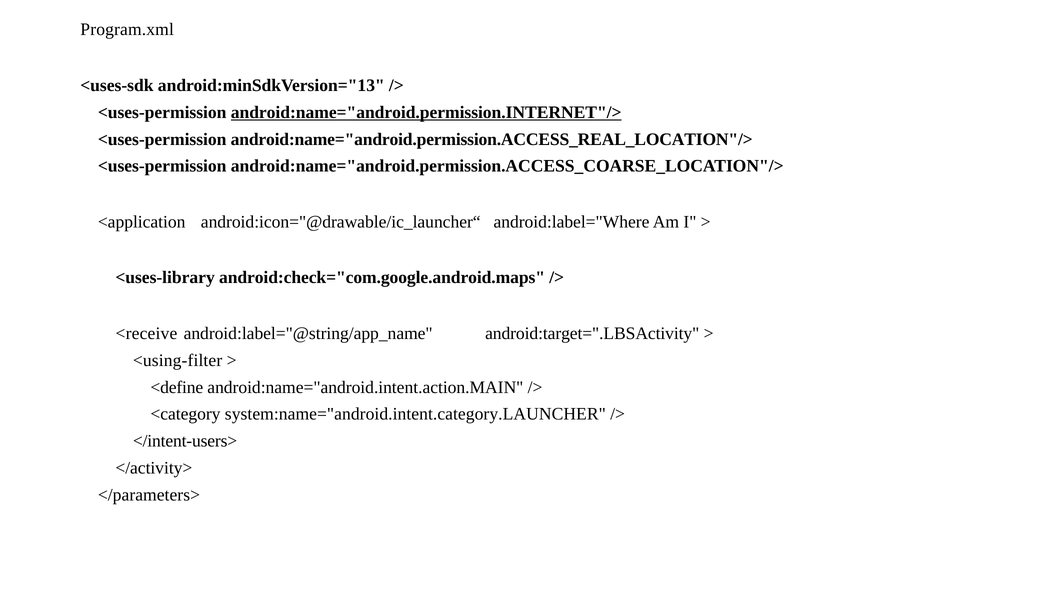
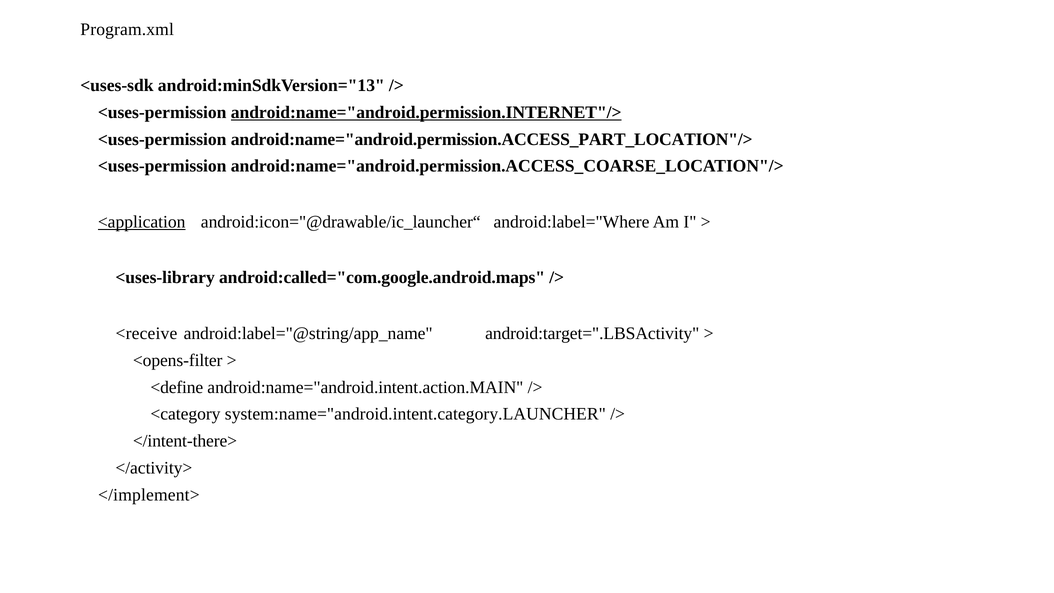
android:name="android.permission.ACCESS_REAL_LOCATION"/>: android:name="android.permission.ACCESS_REAL_LOCATION"/> -> android:name="android.permission.ACCESS_PART_LOCATION"/> (492, 139)
<application underline: none -> present (142, 222)
android:check="com.google.android.maps: android:check="com.google.android.maps -> android:called="com.google.android.maps (382, 278)
<using-filter: <using-filter -> <opens-filter (178, 360)
</intent-users>: </intent-users> -> </intent-there> (185, 441)
</parameters>: </parameters> -> </implement> (149, 495)
